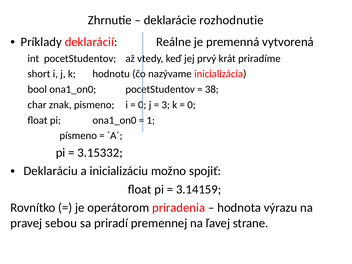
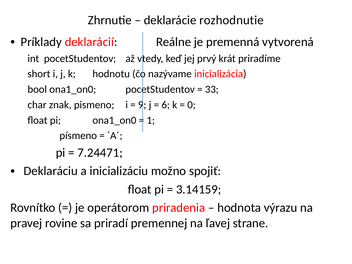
38: 38 -> 33 (212, 89)
0: 0 -> 9 (142, 105)
3: 3 -> 6 (166, 105)
3.15332: 3.15332 -> 7.24471 (100, 153)
sebou: sebou -> rovine (61, 223)
